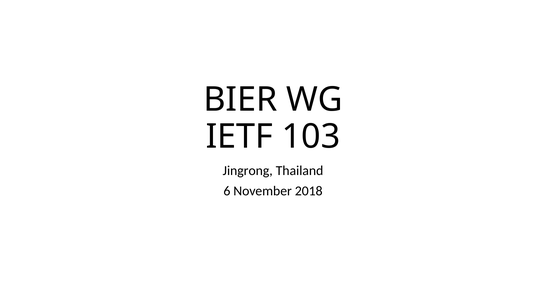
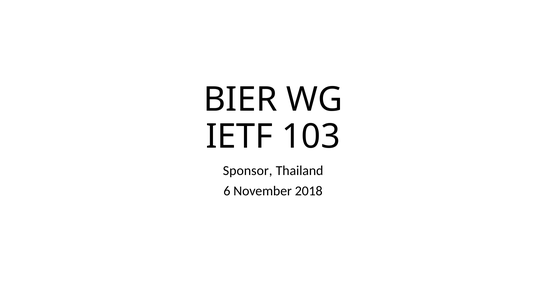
Jingrong: Jingrong -> Sponsor (248, 171)
